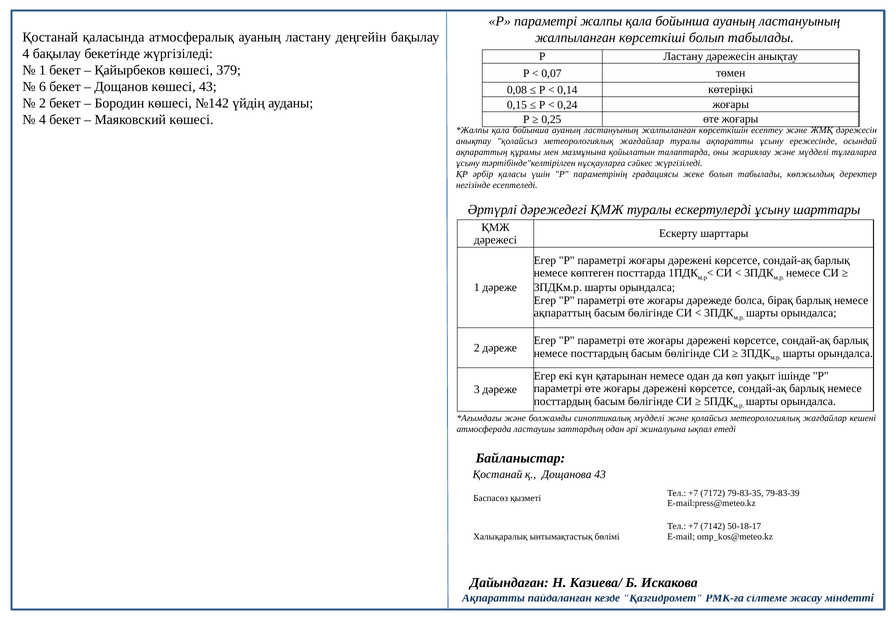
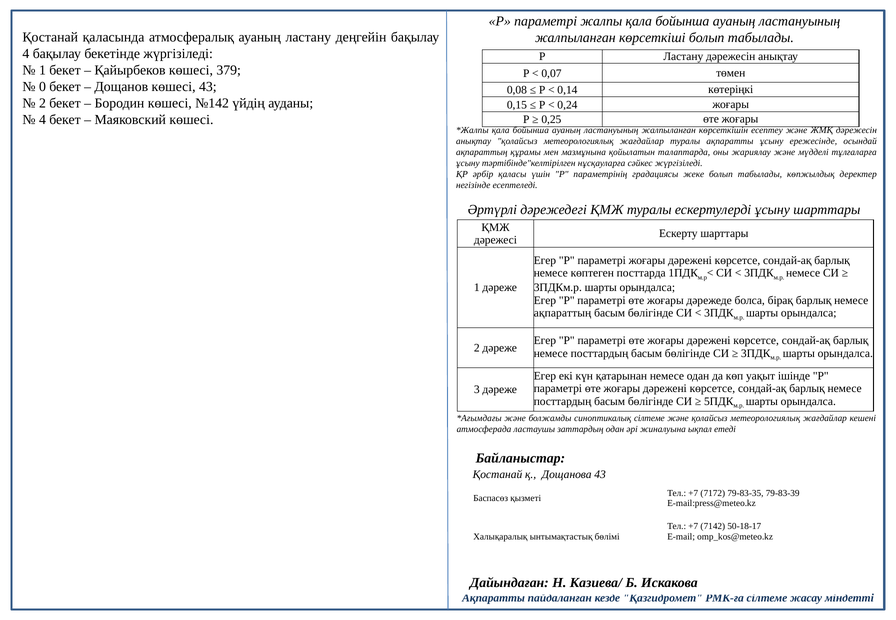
6: 6 -> 0 (42, 87)
синоптикалық мүдделі: мүдделі -> сілтеме (649, 418)
